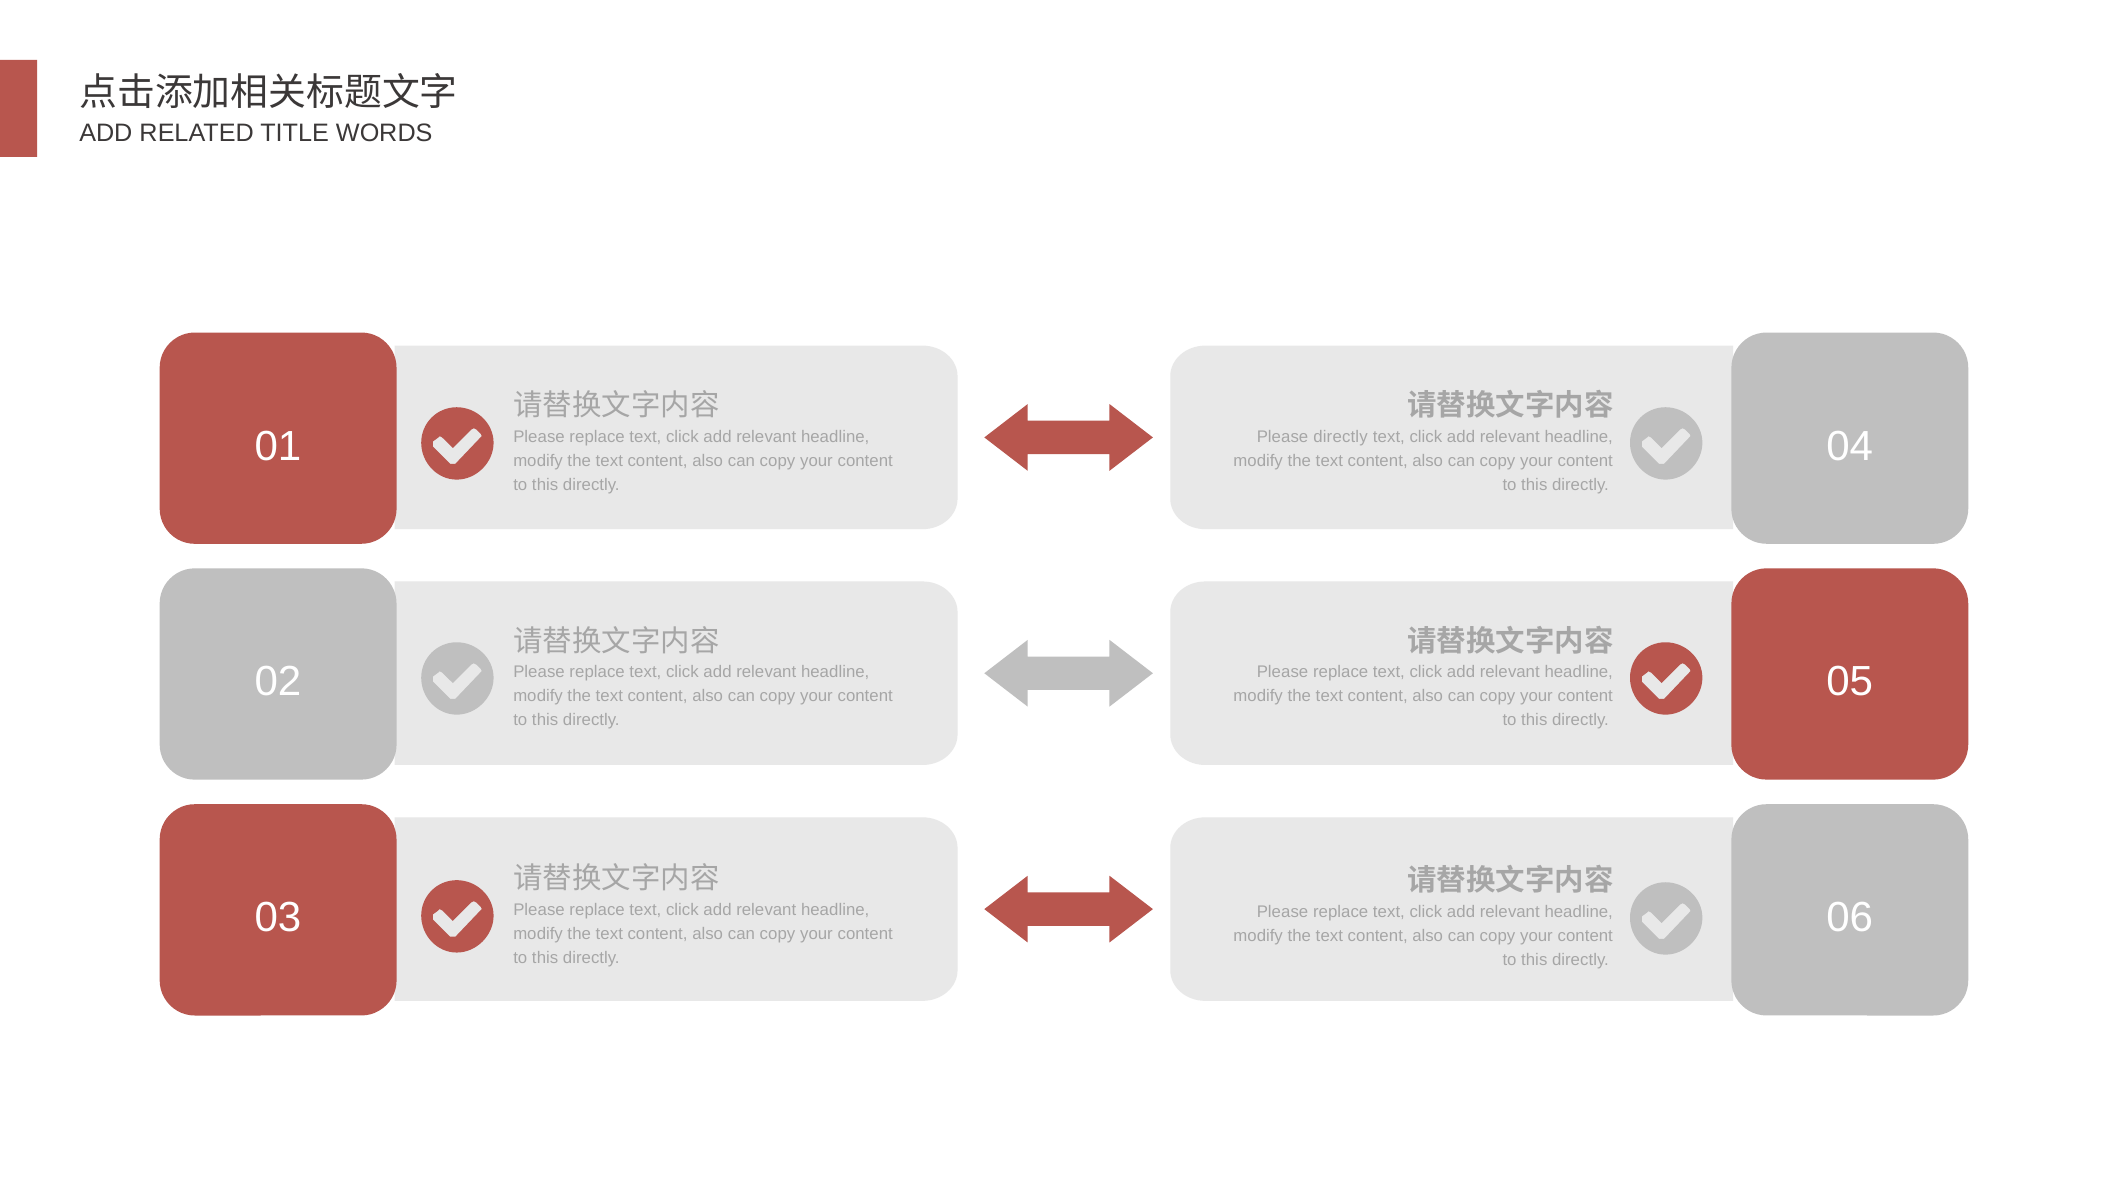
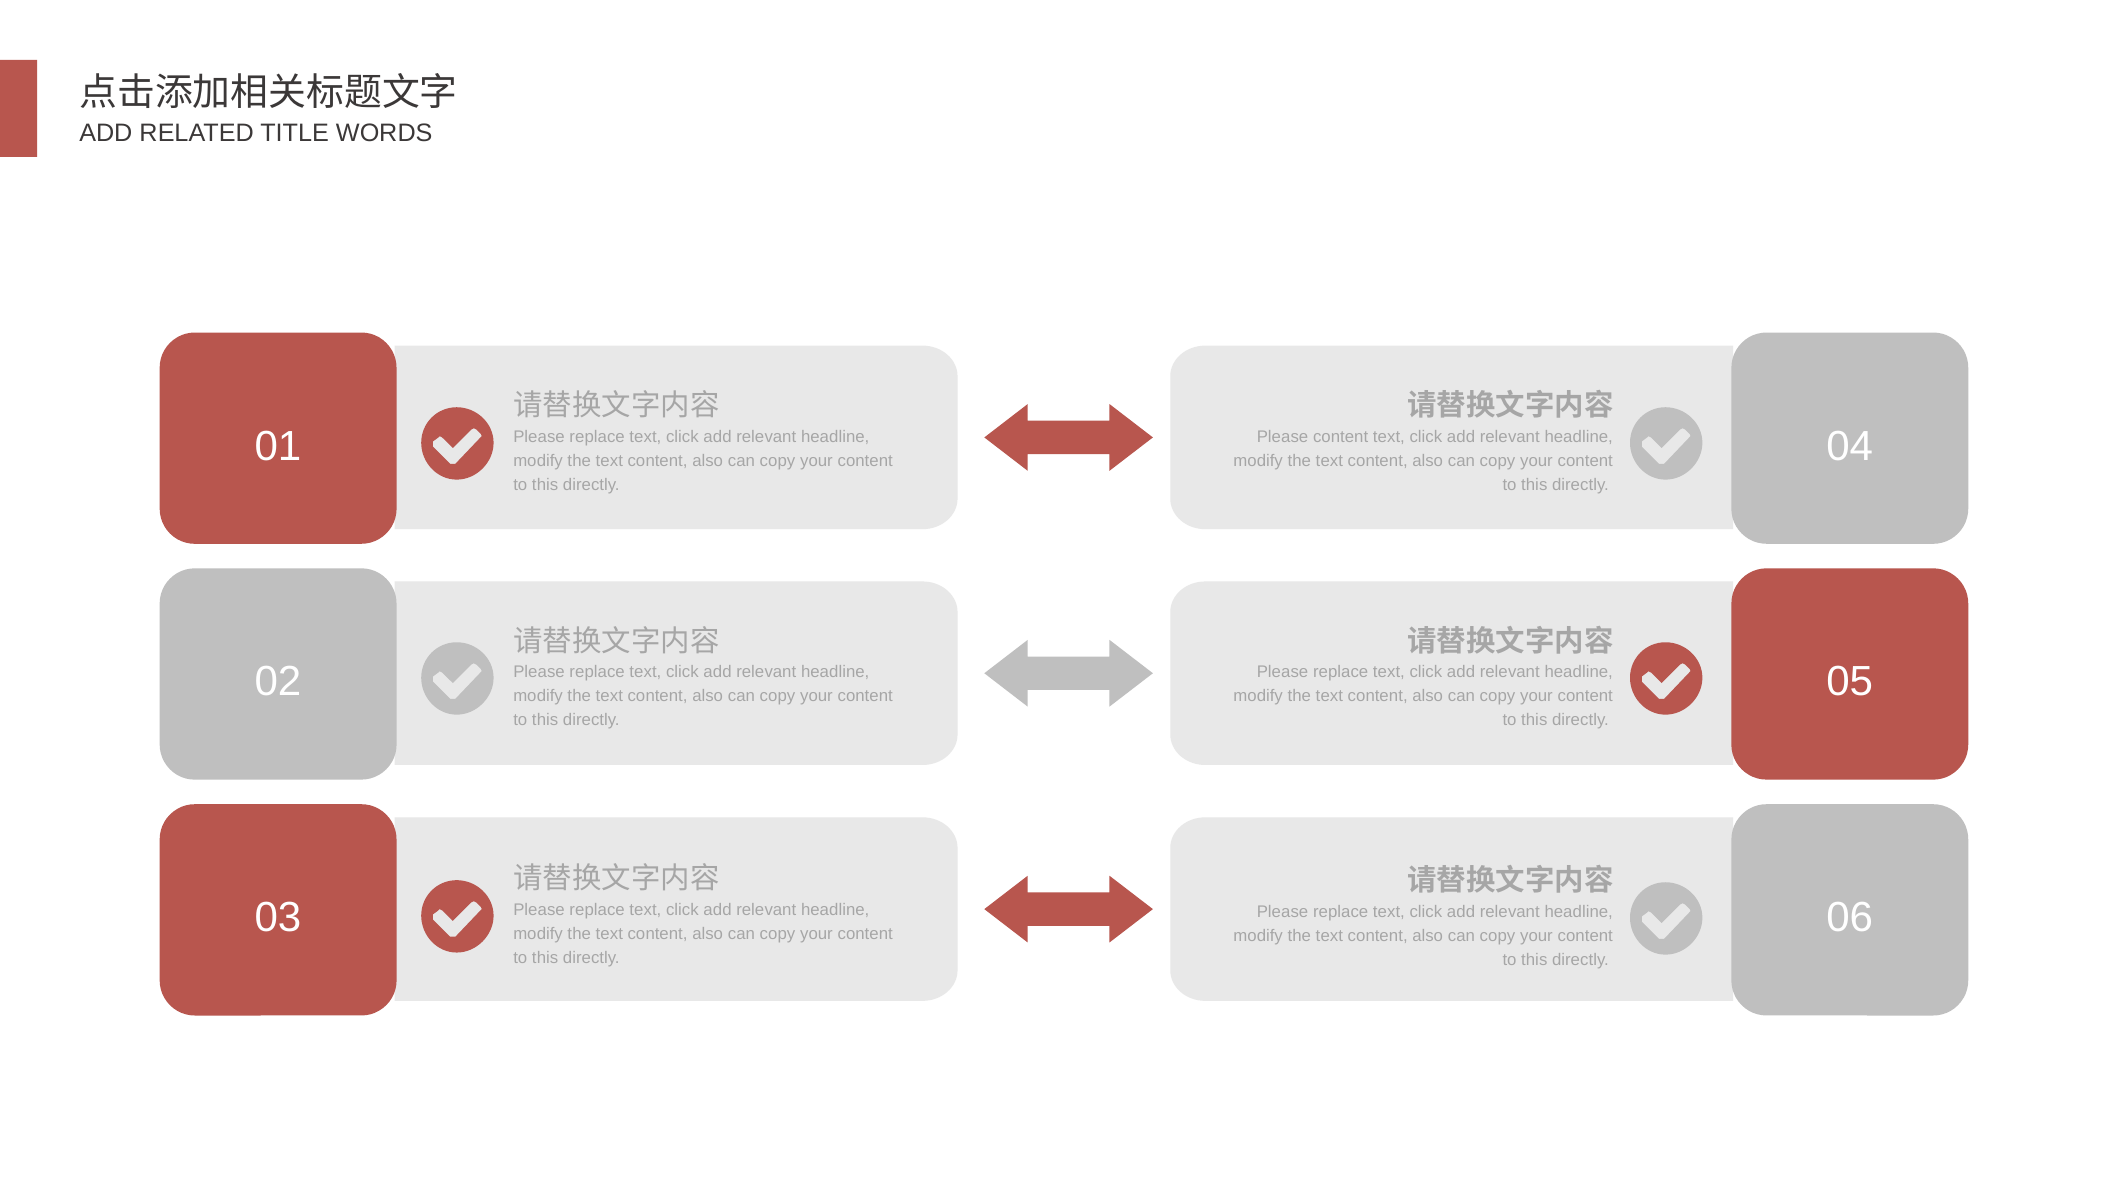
Please directly: directly -> content (1341, 437)
